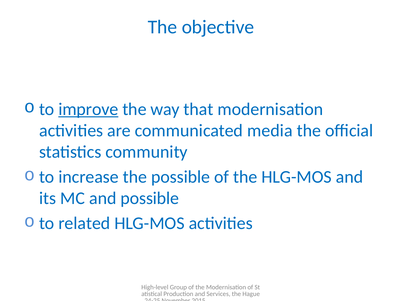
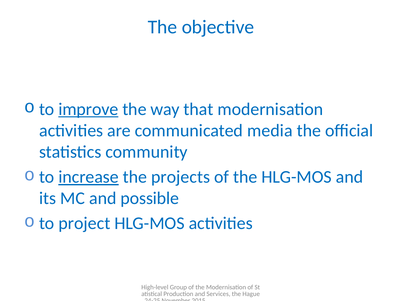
increase underline: none -> present (89, 177)
the possible: possible -> projects (181, 177)
related: related -> project (84, 224)
